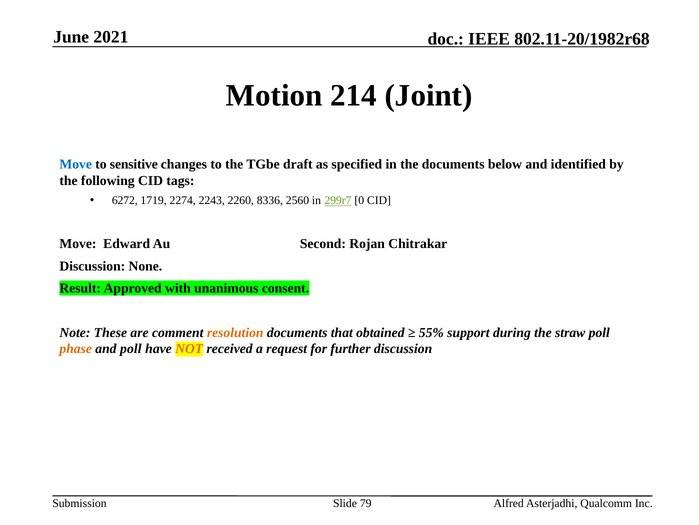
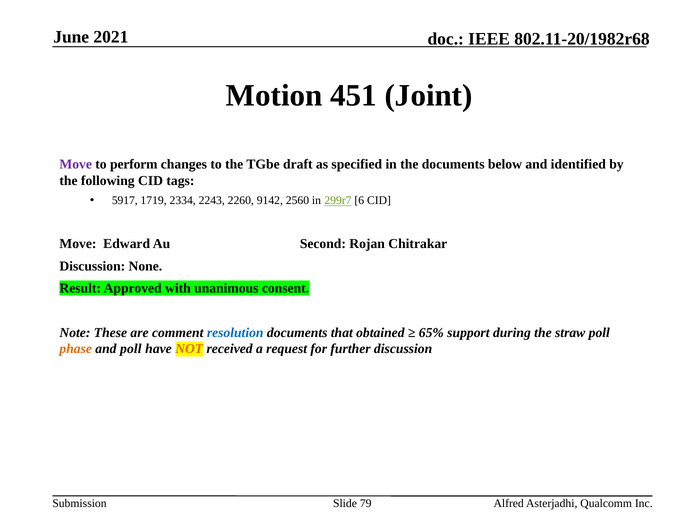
214: 214 -> 451 (354, 95)
Move colour: blue -> purple (76, 164)
sensitive: sensitive -> perform (134, 164)
6272: 6272 -> 5917 (125, 200)
2274: 2274 -> 2334 (183, 200)
8336: 8336 -> 9142 (270, 200)
0: 0 -> 6 (359, 200)
resolution colour: orange -> blue (235, 332)
55%: 55% -> 65% (431, 332)
